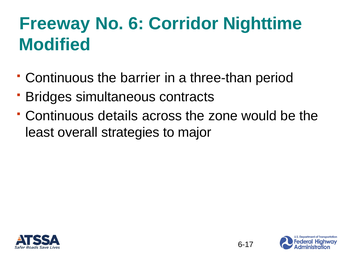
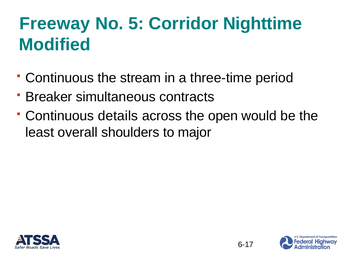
6: 6 -> 5 (136, 24)
barrier: barrier -> stream (141, 78)
three-than: three-than -> three-time (221, 78)
Bridges: Bridges -> Breaker (49, 97)
zone: zone -> open (223, 116)
strategies: strategies -> shoulders (130, 132)
